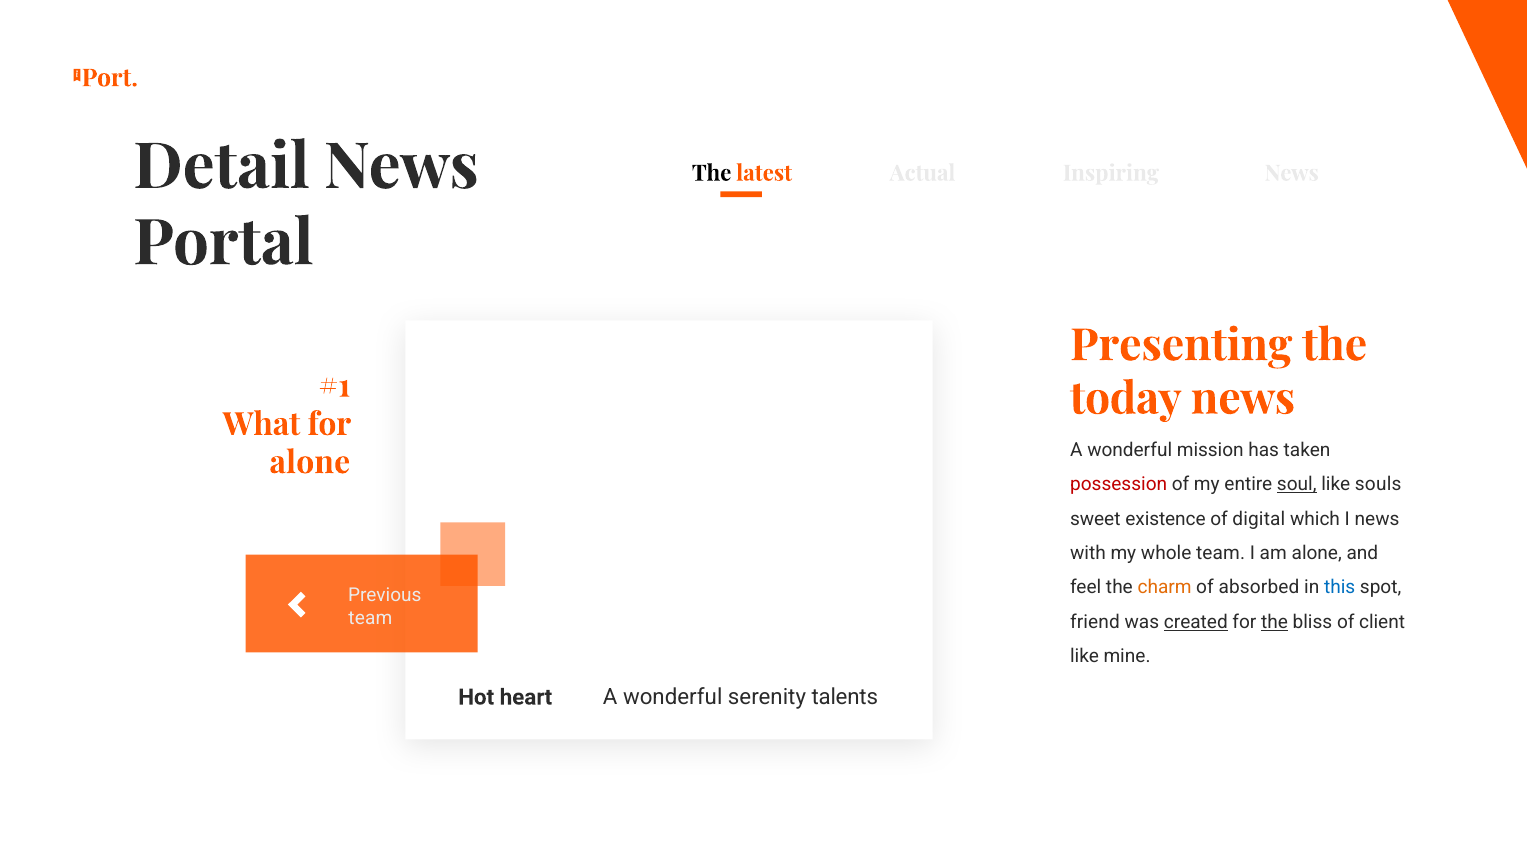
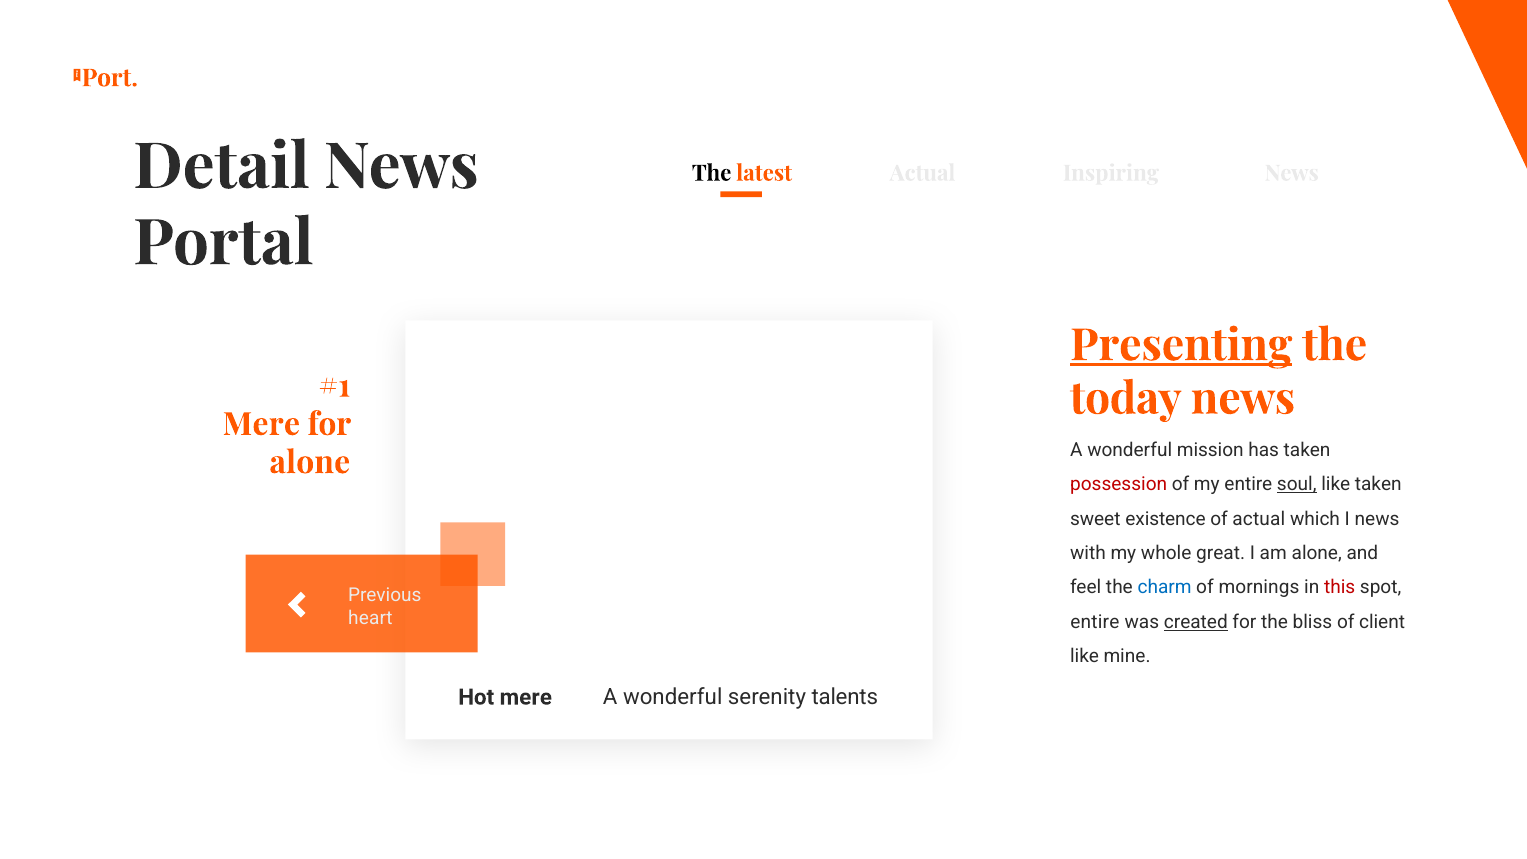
Presenting underline: none -> present (1181, 345)
What: What -> Mere (261, 424)
like souls: souls -> taken (1378, 485)
of digital: digital -> actual (1259, 519)
whole team: team -> great (1221, 553)
charm colour: orange -> blue (1165, 588)
absorbed: absorbed -> mornings (1259, 588)
this colour: blue -> red (1340, 588)
team: team -> heart (370, 618)
friend: friend -> entire (1095, 622)
the underline: present -> none (1274, 622)
Hot heart: heart -> mere (526, 697)
